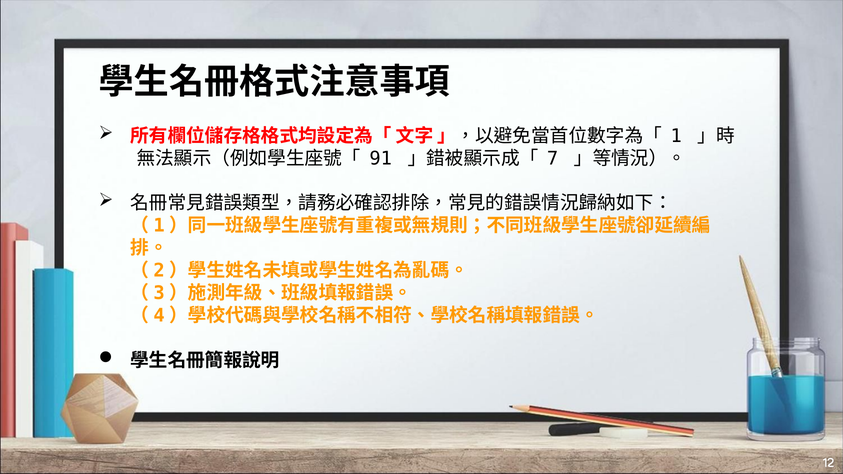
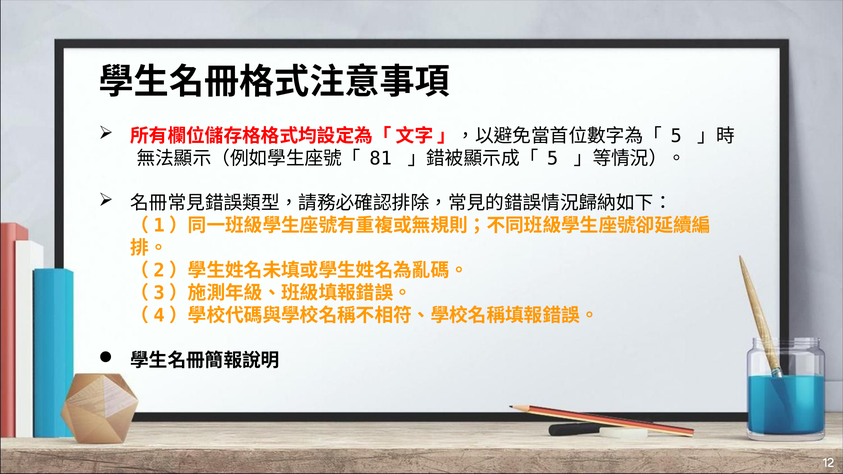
1: 1 -> 5 (676, 136)
91: 91 -> 81 (381, 158)
7: 7 -> 5 (553, 158)
